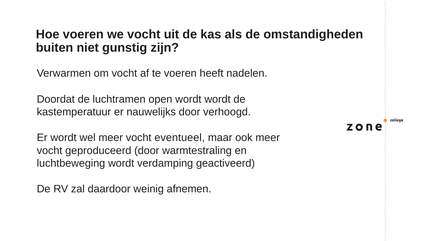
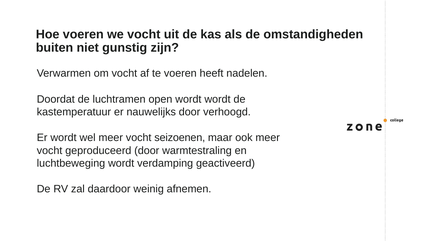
eventueel: eventueel -> seizoenen (180, 138)
